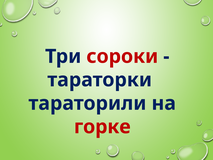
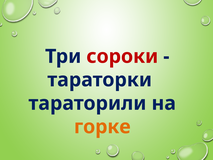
горке colour: red -> orange (102, 127)
